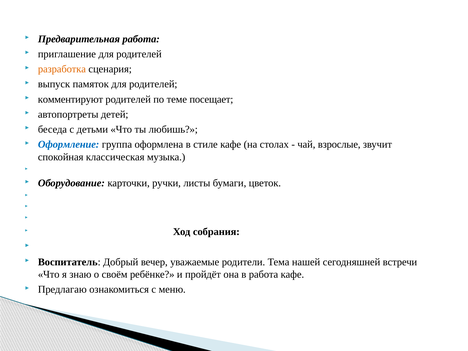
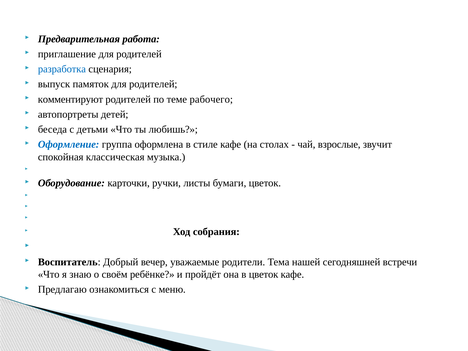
разработка colour: orange -> blue (62, 69)
посещает: посещает -> рабочего (211, 99)
в работа: работа -> цветок (264, 274)
